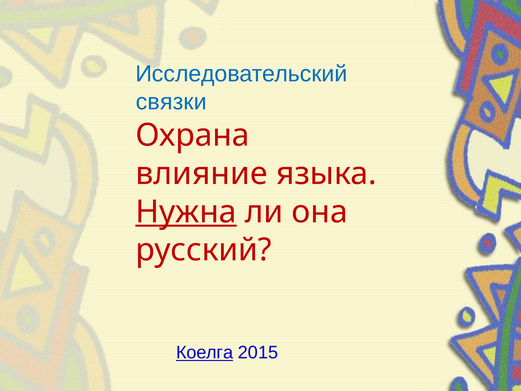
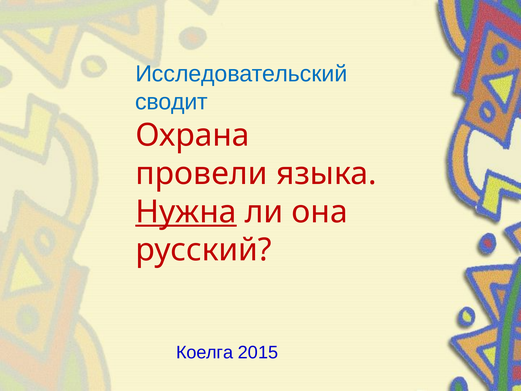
связки: связки -> сводит (172, 102)
влияние: влияние -> провели (202, 174)
Коелга underline: present -> none (205, 352)
